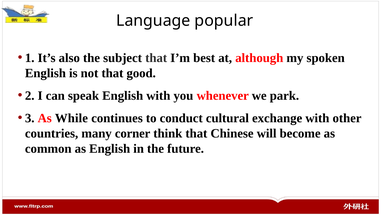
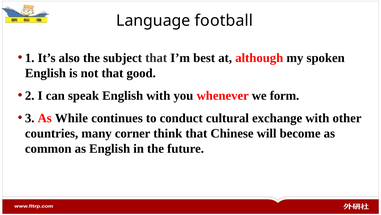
popular: popular -> football (224, 21)
park: park -> form (285, 95)
